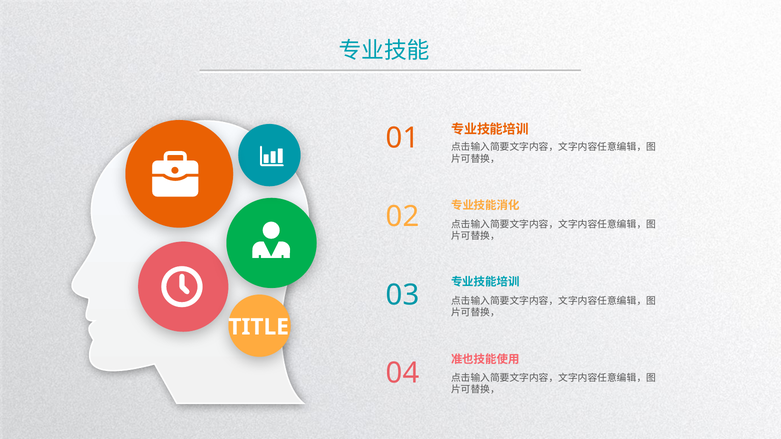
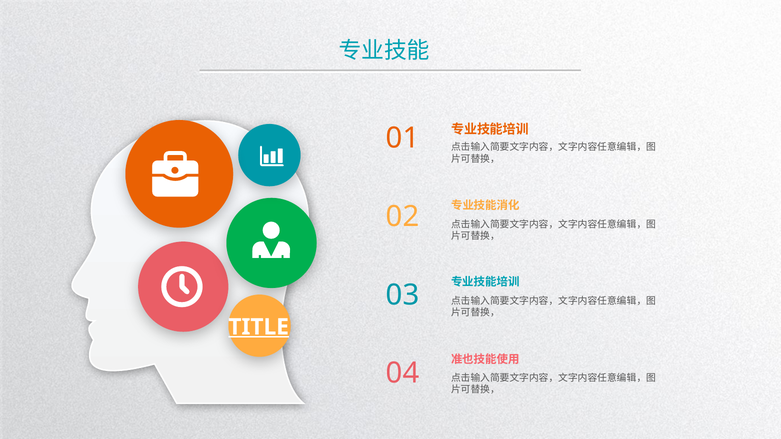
TITLE underline: none -> present (259, 327)
